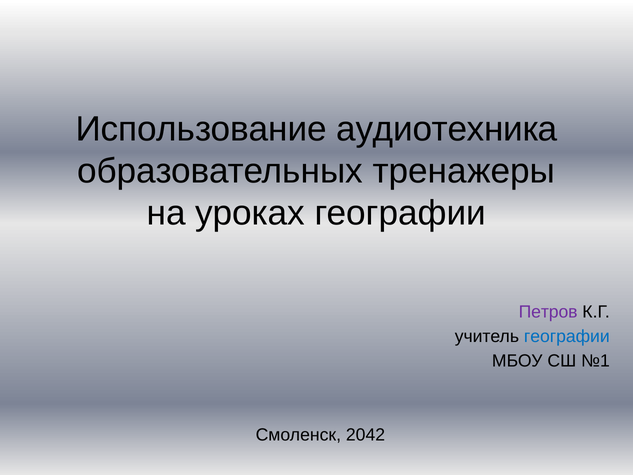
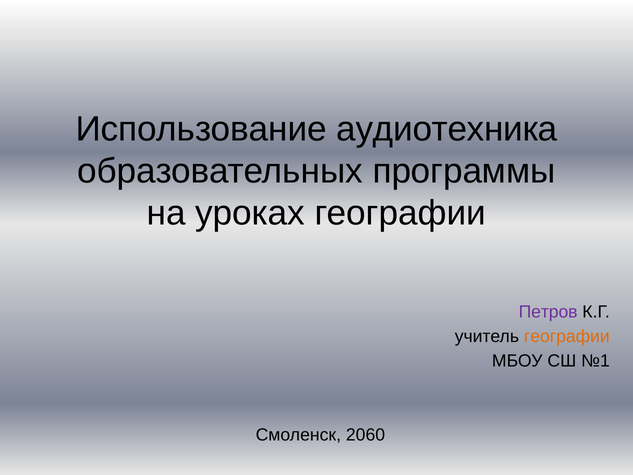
тренажеры: тренажеры -> программы (464, 171)
географии colour: blue -> orange (567, 336)
2042: 2042 -> 2060 (366, 435)
